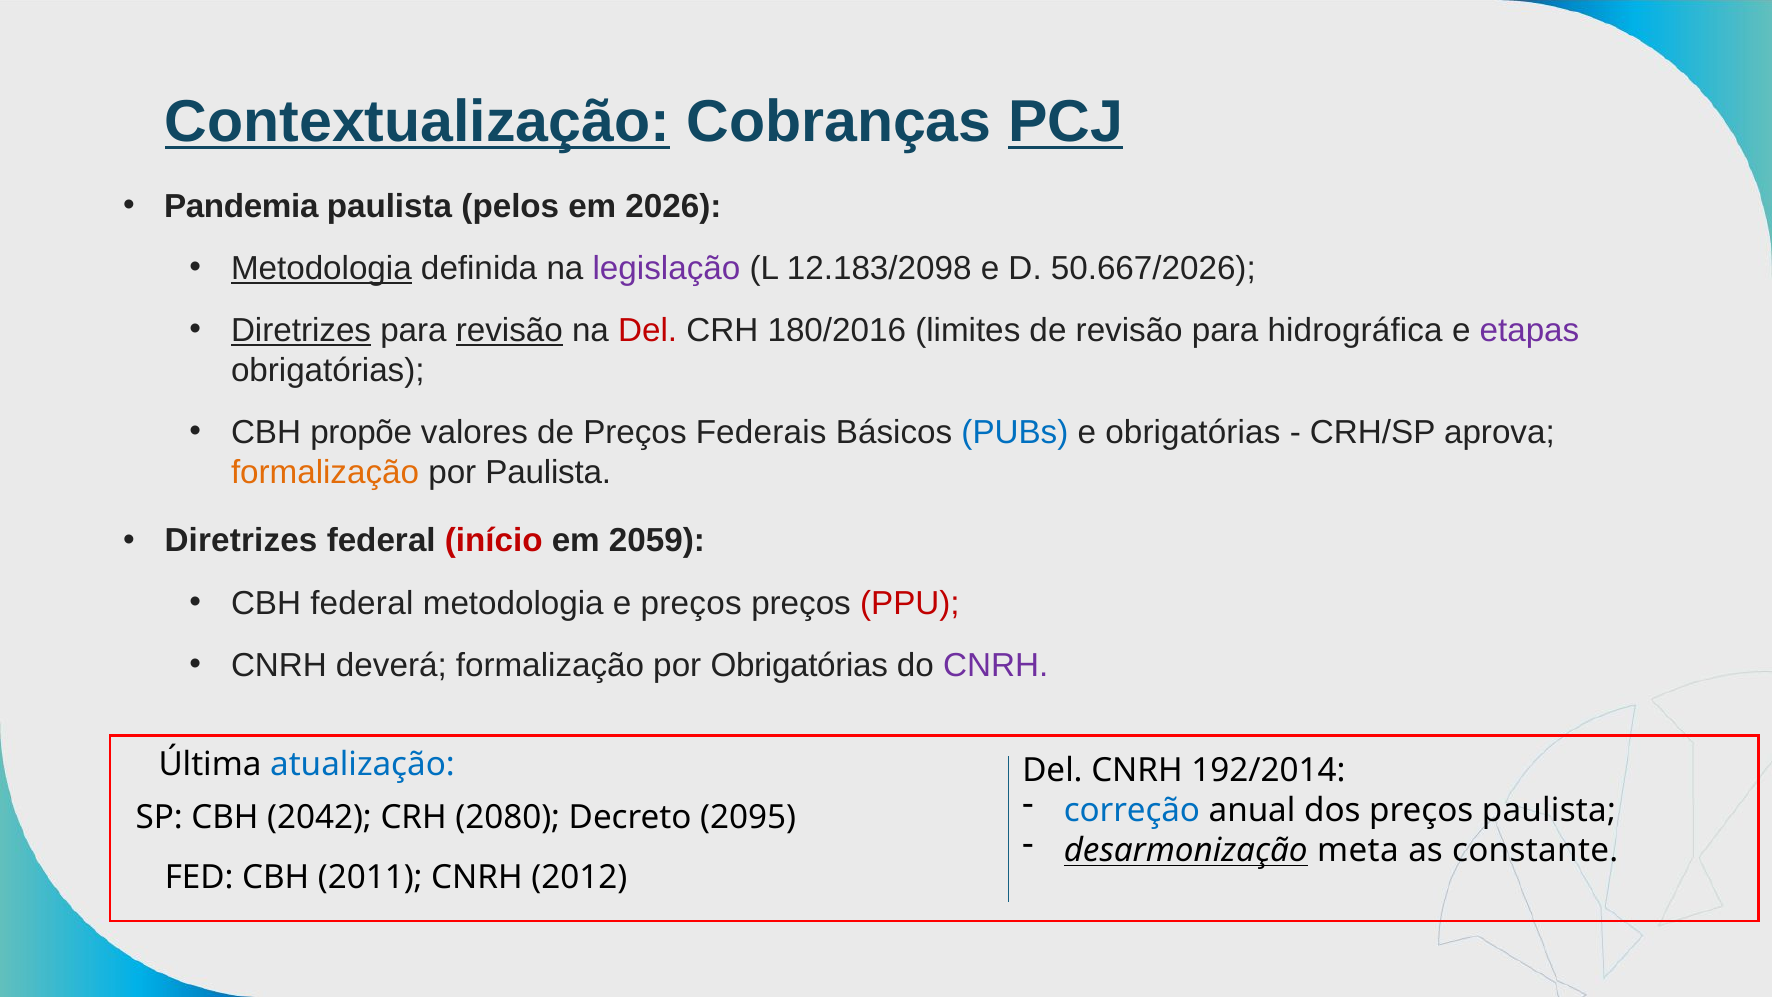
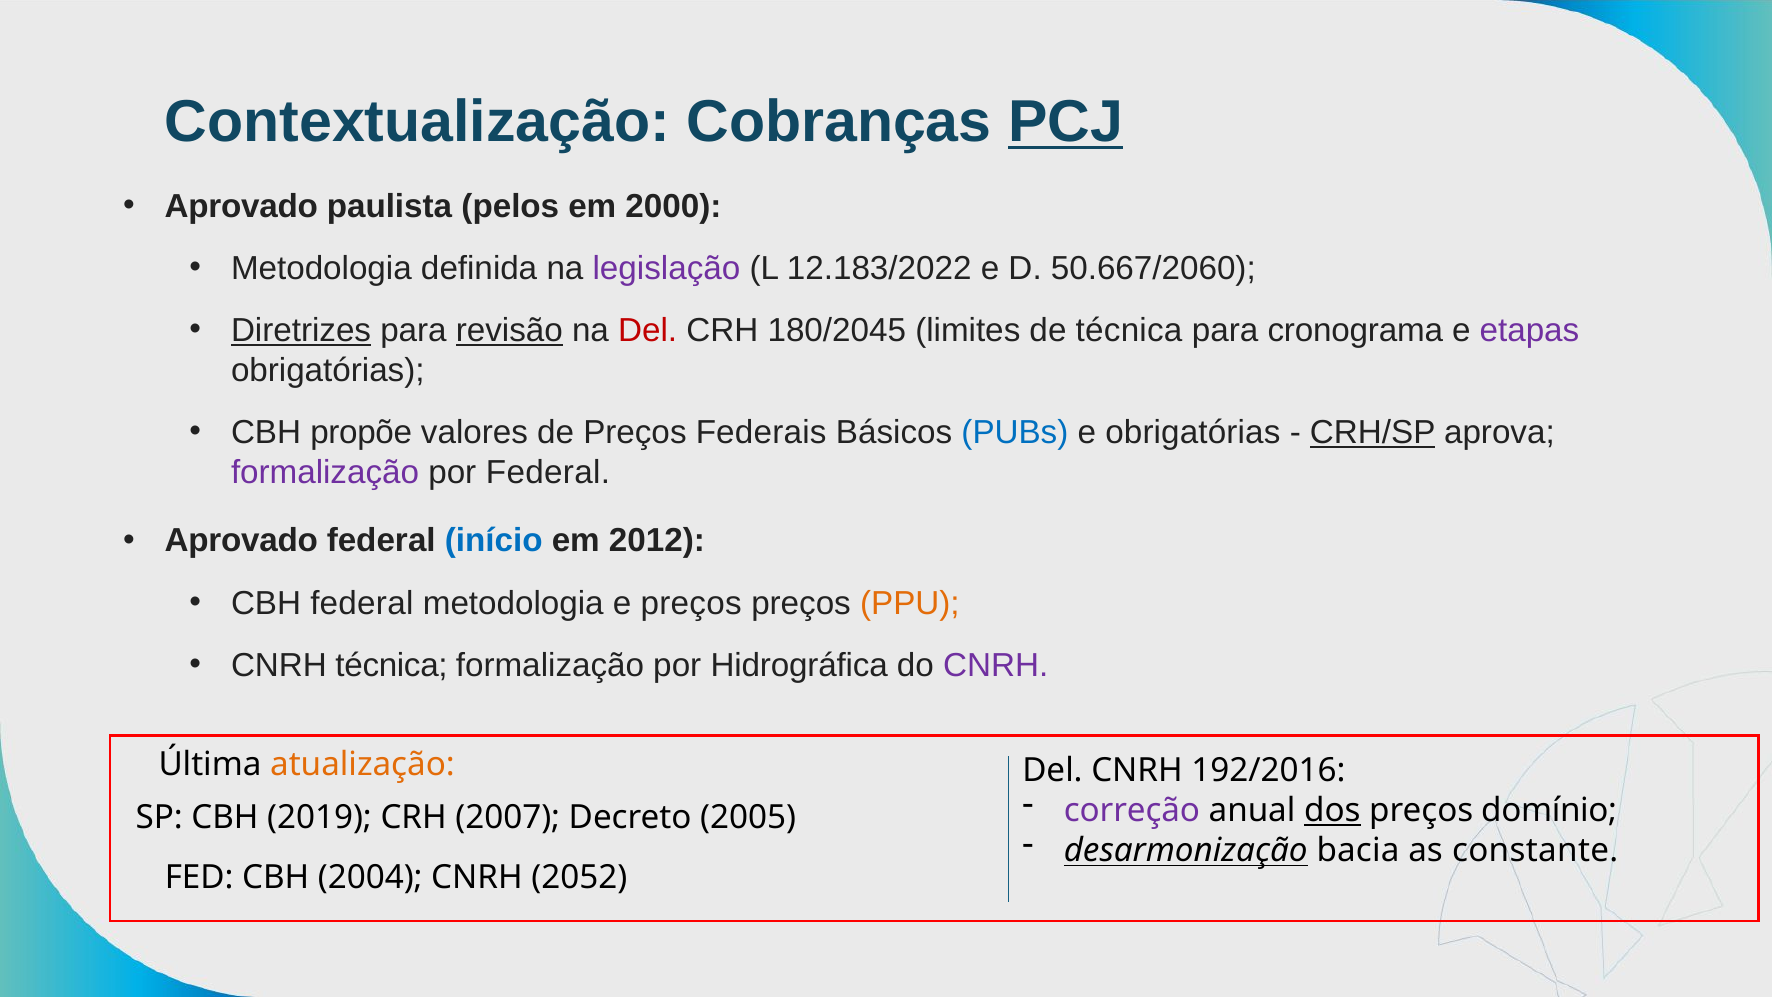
Contextualização underline: present -> none (417, 122)
Pandemia: Pandemia -> Aprovado (241, 206)
2026: 2026 -> 2000 (673, 206)
Metodologia underline: present -> none (321, 268)
12.183/2098: 12.183/2098 -> 12.183/2022 (879, 268)
50.667/2026: 50.667/2026 -> 50.667/2060 (1153, 268)
180/2016: 180/2016 -> 180/2045 (837, 330)
de revisão: revisão -> técnica (1129, 330)
hidrográfica: hidrográfica -> cronograma (1355, 330)
CRH/SP underline: none -> present (1373, 432)
formalização colour: orange -> purple (325, 472)
por Paulista: Paulista -> Federal (548, 472)
Diretrizes: Diretrizes -> Aprovado (241, 541)
início colour: red -> blue (494, 541)
2059: 2059 -> 2012 (657, 541)
PPU colour: red -> orange (910, 603)
CNRH deverá: deverá -> técnica (392, 665)
por Obrigatórias: Obrigatórias -> Hidrográfica (799, 665)
atualização colour: blue -> orange (362, 764)
192/2014: 192/2014 -> 192/2016 (1268, 770)
correção colour: blue -> purple (1132, 810)
dos underline: none -> present (1332, 810)
preços paulista: paulista -> domínio (1549, 810)
2042: 2042 -> 2019 (320, 818)
2080: 2080 -> 2007 (508, 818)
2095: 2095 -> 2005 (748, 818)
meta: meta -> bacia (1358, 850)
2011: 2011 -> 2004 (370, 878)
2012: 2012 -> 2052 (579, 878)
